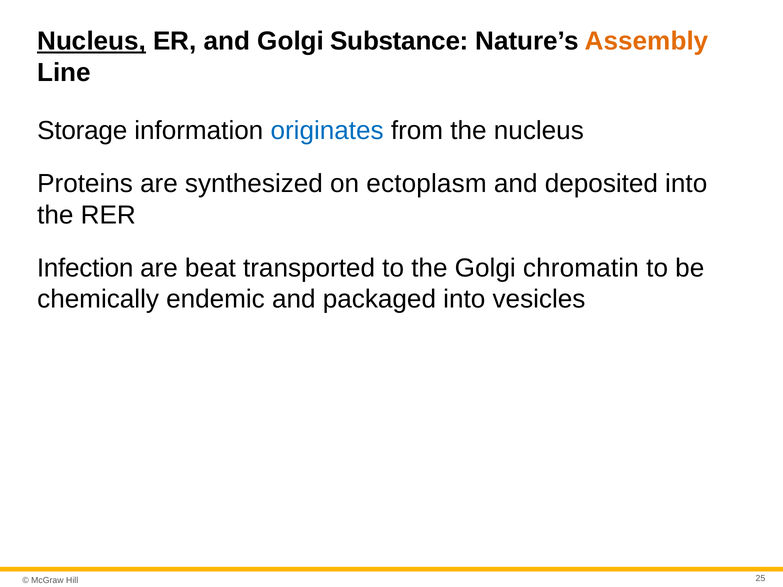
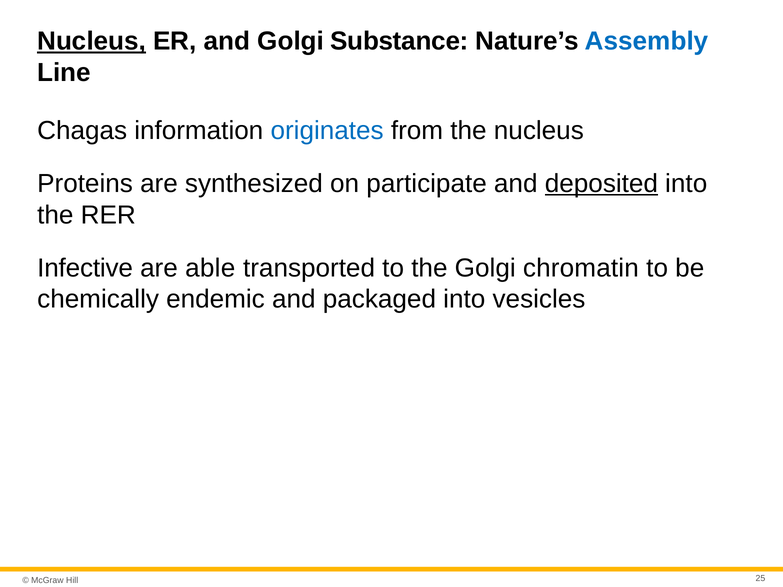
Assembly colour: orange -> blue (647, 41)
Storage: Storage -> Chagas (82, 131)
ectoplasm: ectoplasm -> participate (427, 184)
deposited underline: none -> present (601, 184)
Infection: Infection -> Infective (85, 268)
beat: beat -> able (210, 268)
